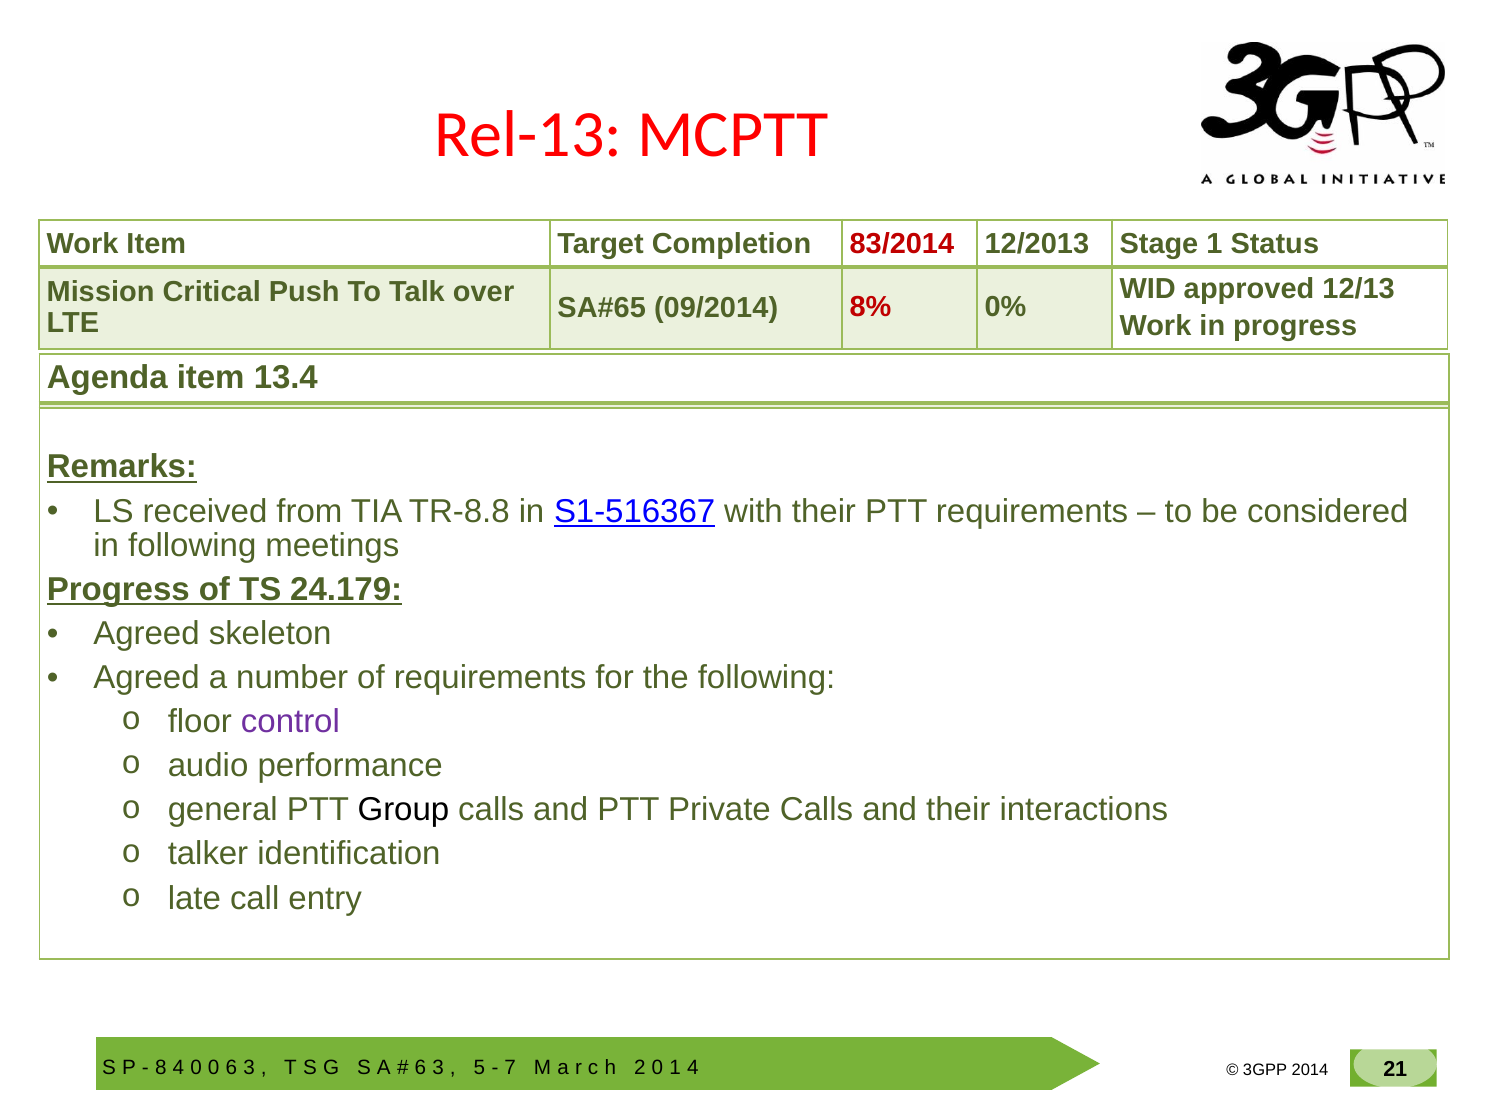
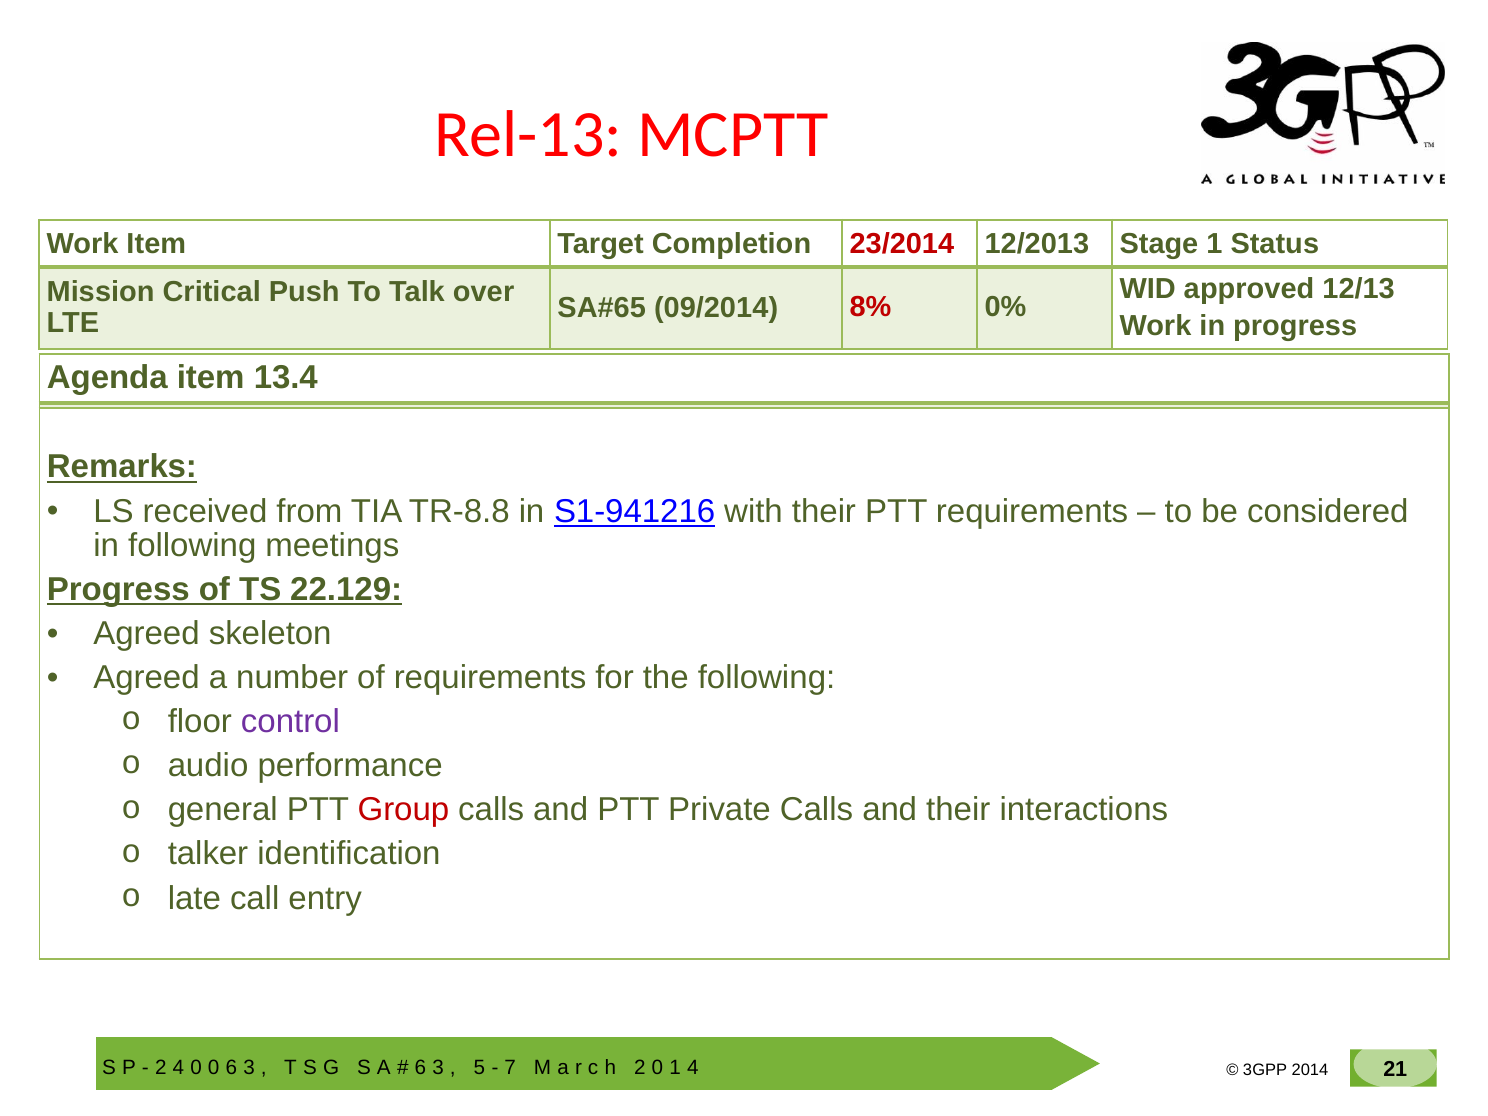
83/2014: 83/2014 -> 23/2014 (902, 244)
S1-516367: S1-516367 -> S1-941216 (635, 511)
24.179: 24.179 -> 22.129 (346, 589)
Group colour: black -> red (403, 810)
8: 8 -> 2 (161, 1067)
